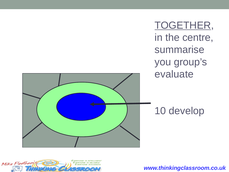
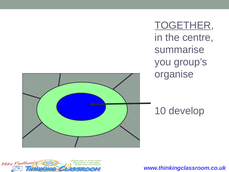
evaluate: evaluate -> organise (174, 74)
